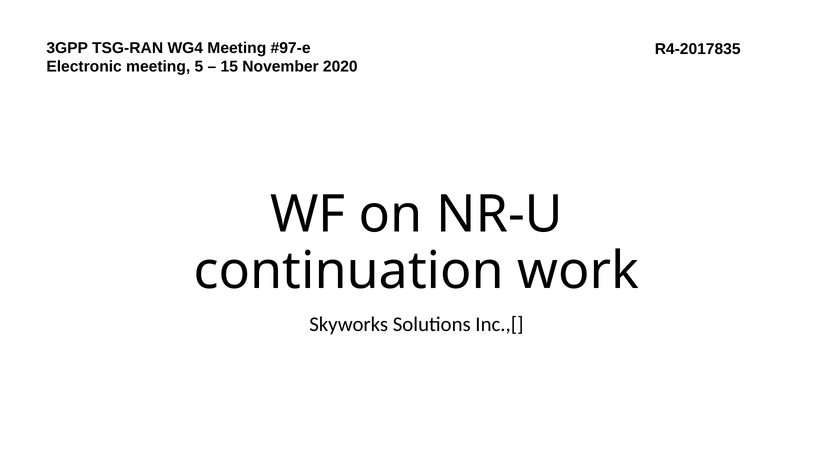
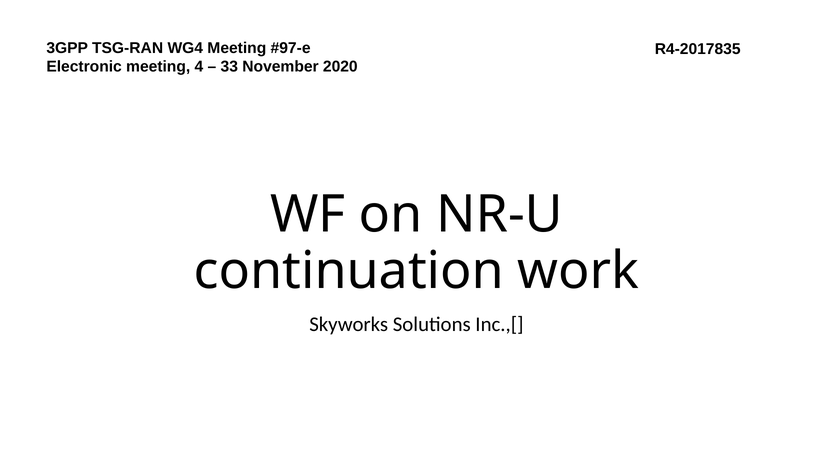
5: 5 -> 4 (199, 67)
15: 15 -> 33 (229, 67)
